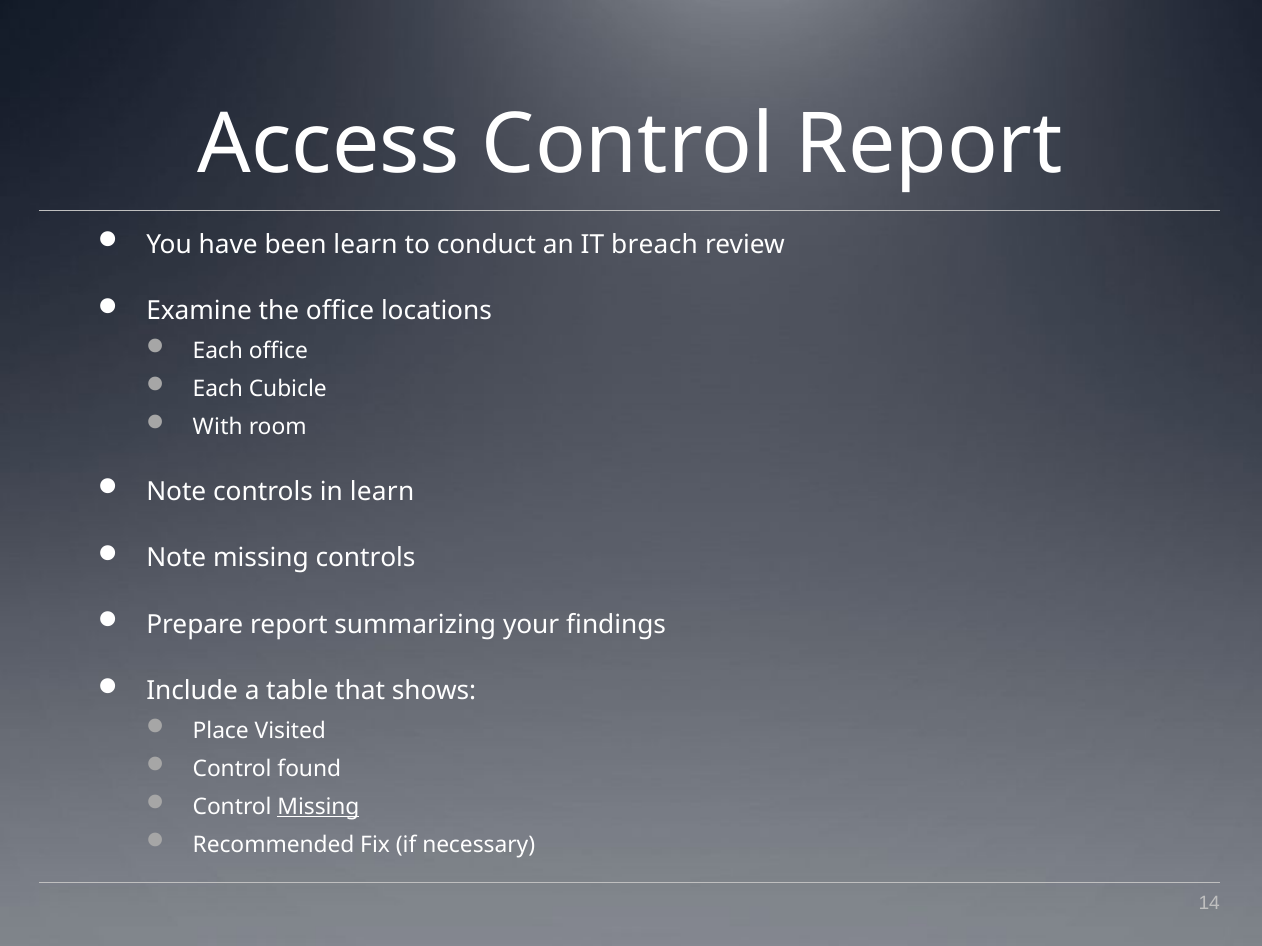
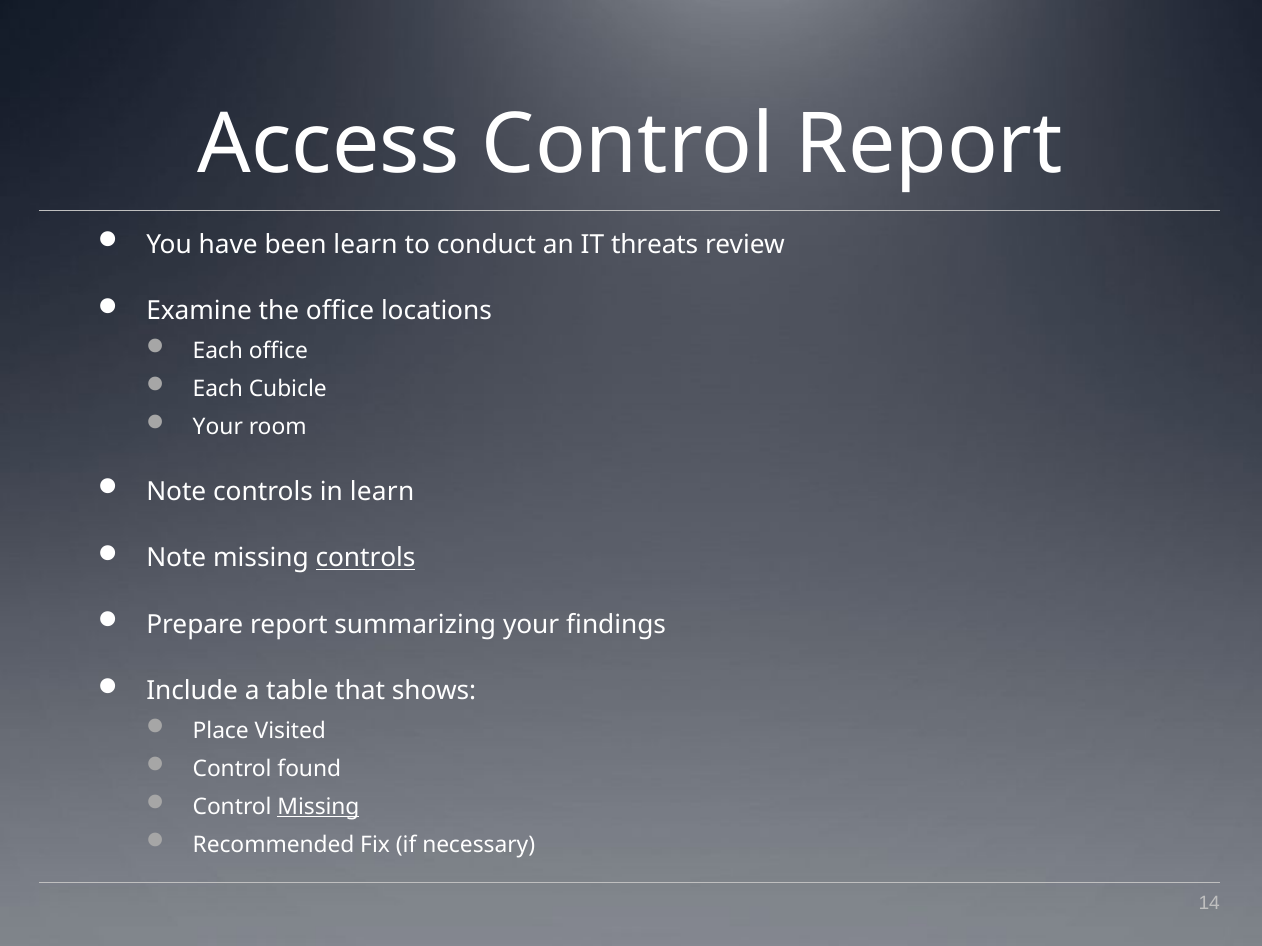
breach: breach -> threats (655, 245)
With: With -> Your (218, 427)
controls underline: none -> present (366, 558)
